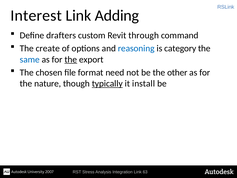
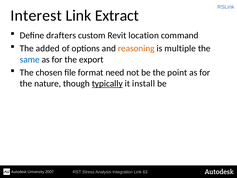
Adding: Adding -> Extract (117, 15)
through: through -> location (144, 35)
create: create -> added (48, 48)
reasoning colour: blue -> orange (136, 48)
category: category -> multiple (180, 48)
the underline: present -> none (71, 59)
other: other -> point (177, 72)
